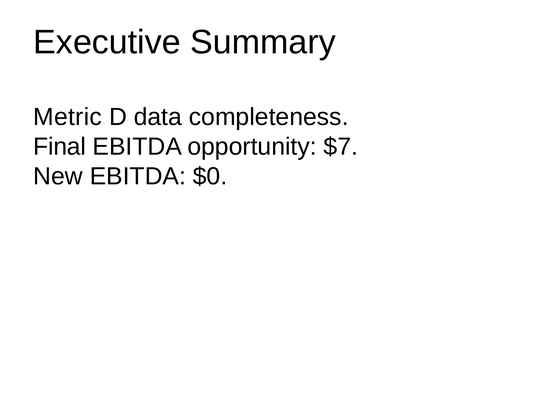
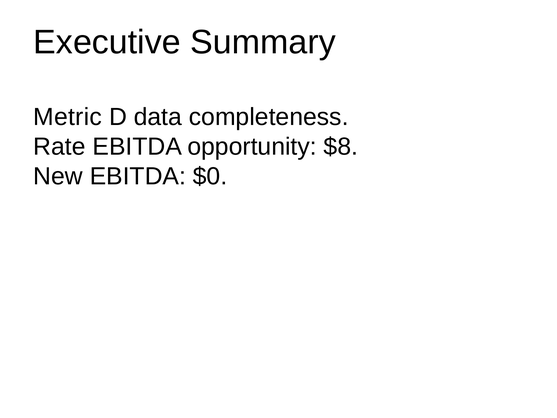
Final: Final -> Rate (59, 147)
$7: $7 -> $8 (341, 147)
